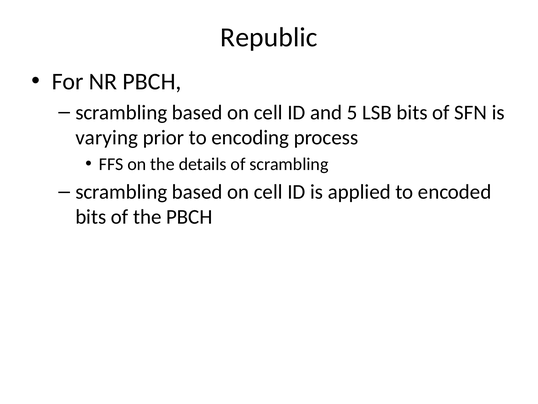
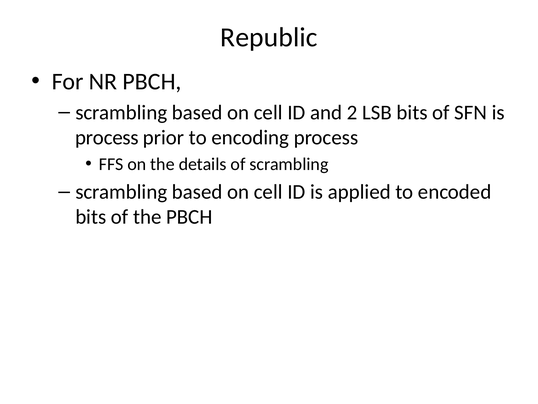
5: 5 -> 2 (352, 112)
varying: varying -> process (107, 137)
